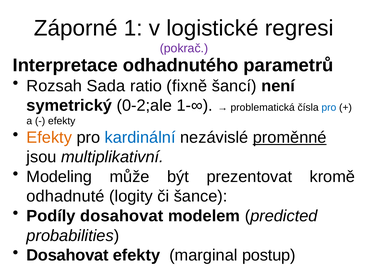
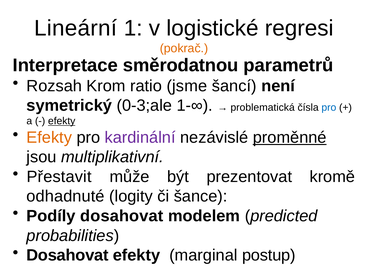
Záporné: Záporné -> Lineární (76, 28)
pokrač colour: purple -> orange (184, 48)
odhadnutého: odhadnutého -> směrodatnou (181, 65)
Sada: Sada -> Krom (106, 86)
fixně: fixně -> jsme (187, 86)
0-2;ale: 0-2;ale -> 0-3;ale (144, 106)
efekty underline: none -> present (62, 121)
kardinální colour: blue -> purple (140, 137)
Modeling: Modeling -> Přestavit (59, 177)
